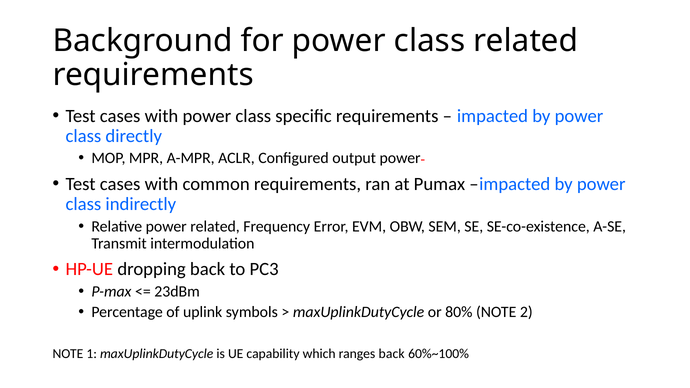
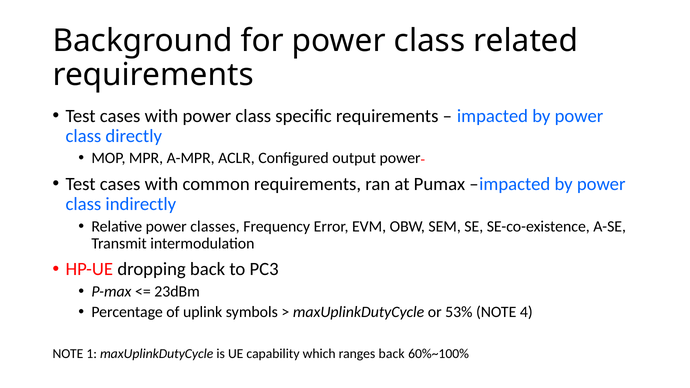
power related: related -> classes (215, 226)
80%: 80% -> 53% (459, 312)
2: 2 -> 4 (526, 312)
